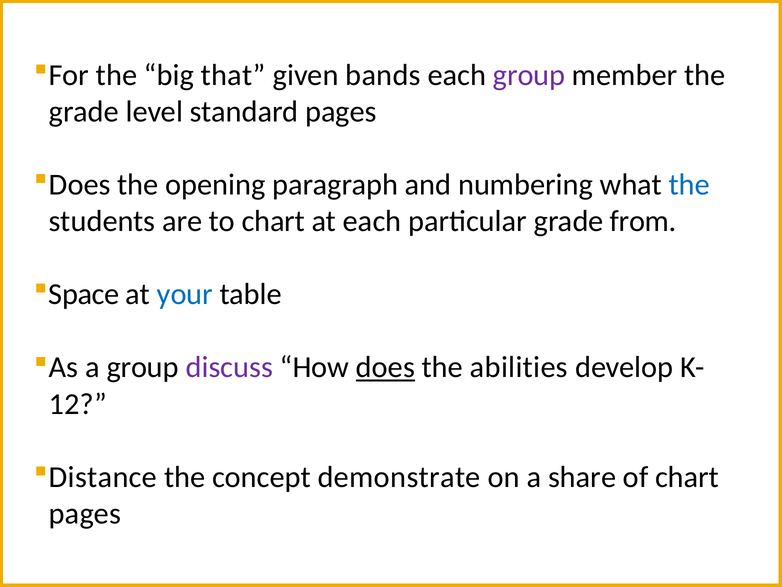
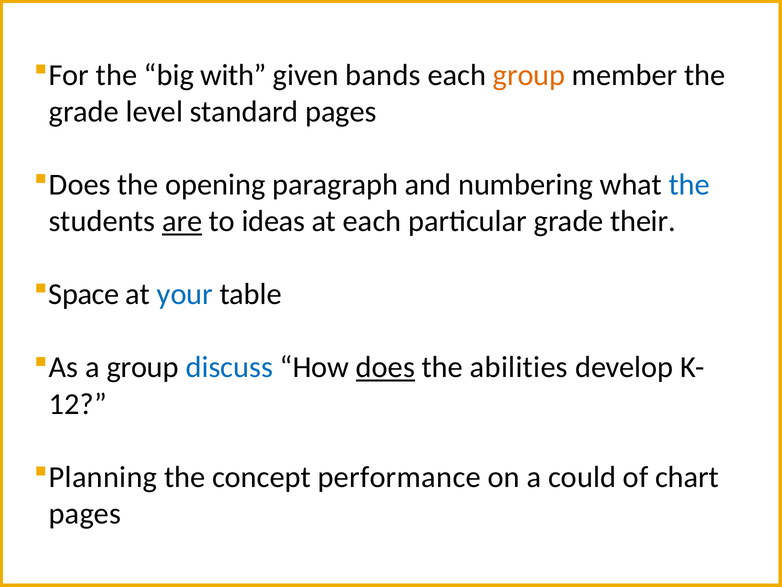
that: that -> with (233, 75)
group colour: purple -> orange (529, 75)
are underline: none -> present (182, 221)
to chart: chart -> ideas (273, 221)
from: from -> their (643, 221)
discuss colour: purple -> blue (229, 367)
Distance: Distance -> Planning (103, 477)
demonstrate: demonstrate -> performance (399, 477)
share: share -> could (582, 477)
